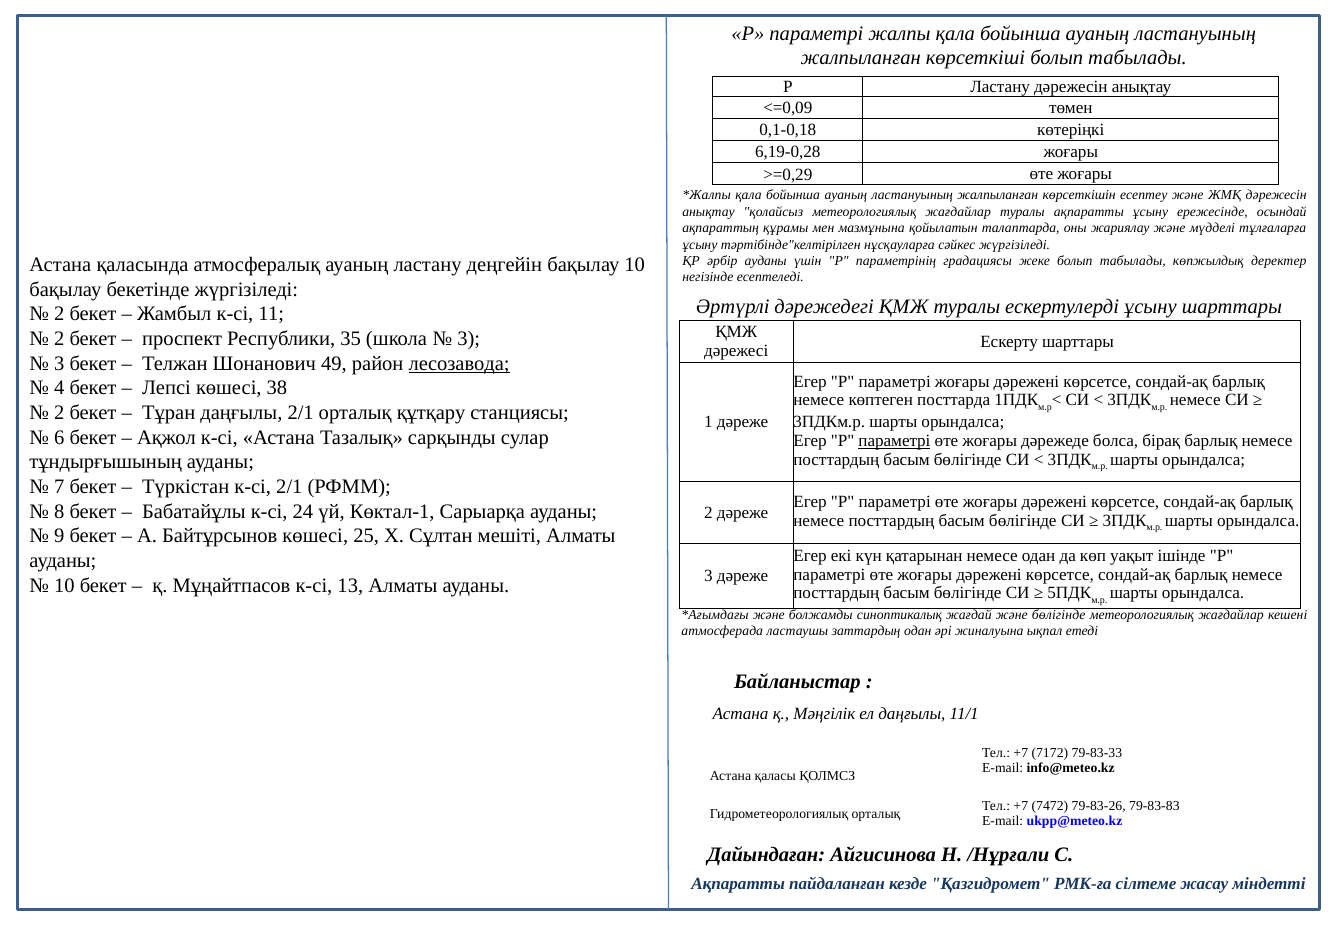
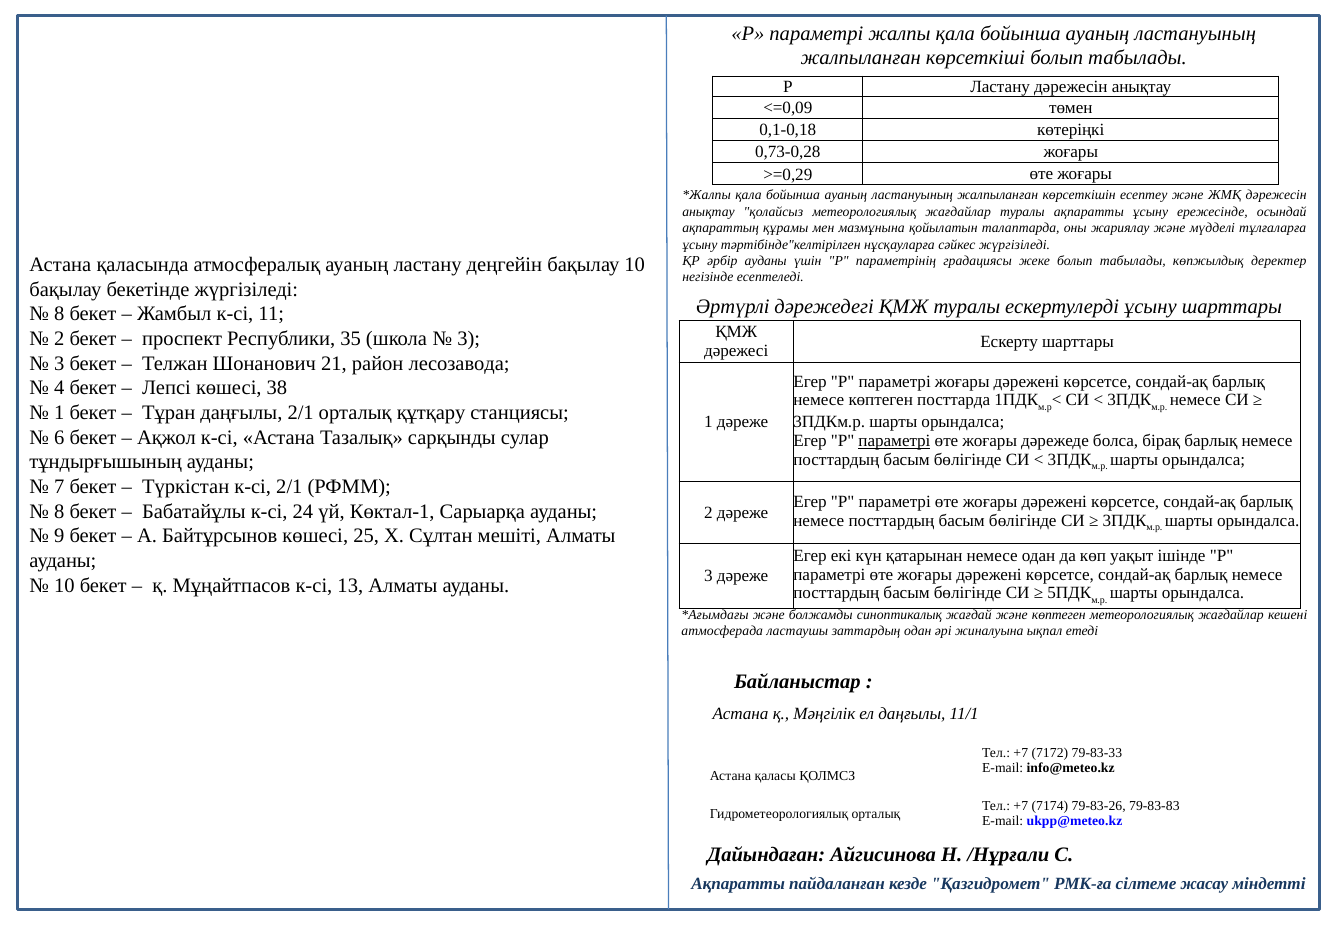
6,19-0,28: 6,19-0,28 -> 0,73-0,28 (788, 152)
2: 2 -> 8 (59, 314)
49: 49 -> 21 (334, 364)
лесозавода underline: present -> none (459, 364)
2: 2 -> 1 (59, 413)
және бөлігінде: бөлігінде -> көптеген (1059, 615)
7472: 7472 -> 7174 (1050, 807)
